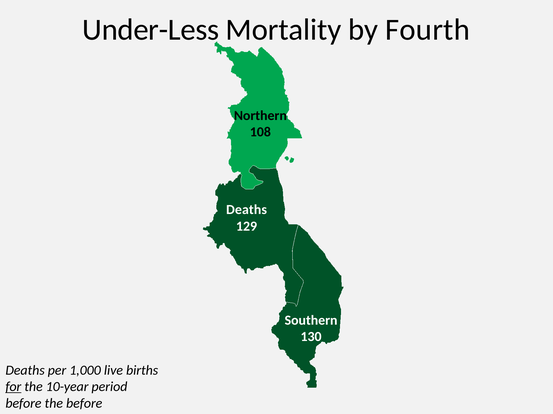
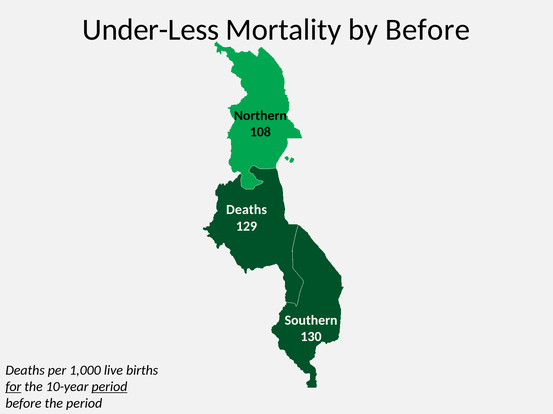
by Fourth: Fourth -> Before (428, 30)
period underline: none -> present (109, 387)
the before: before -> period (84, 404)
